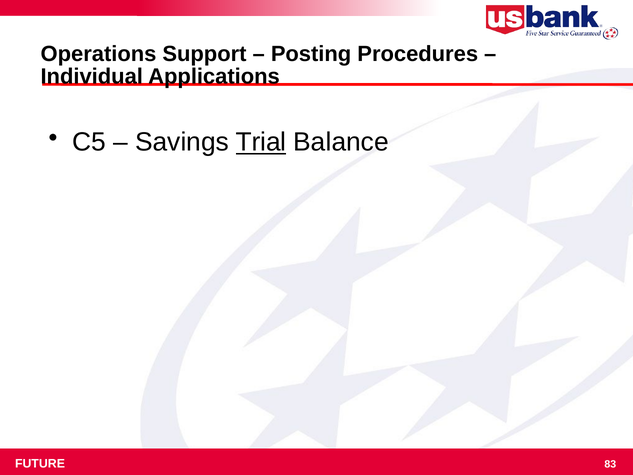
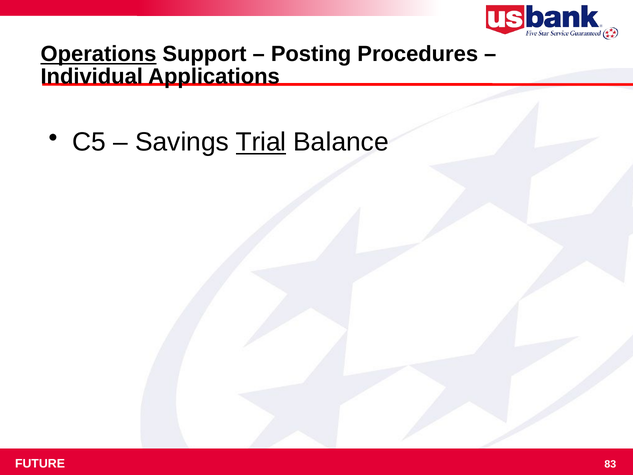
Operations underline: none -> present (99, 54)
